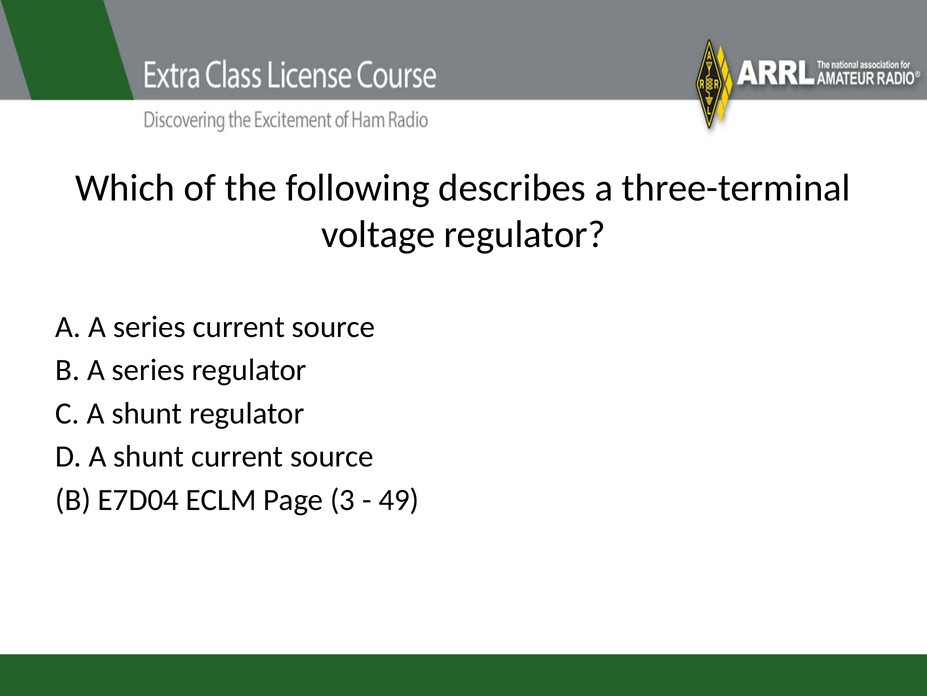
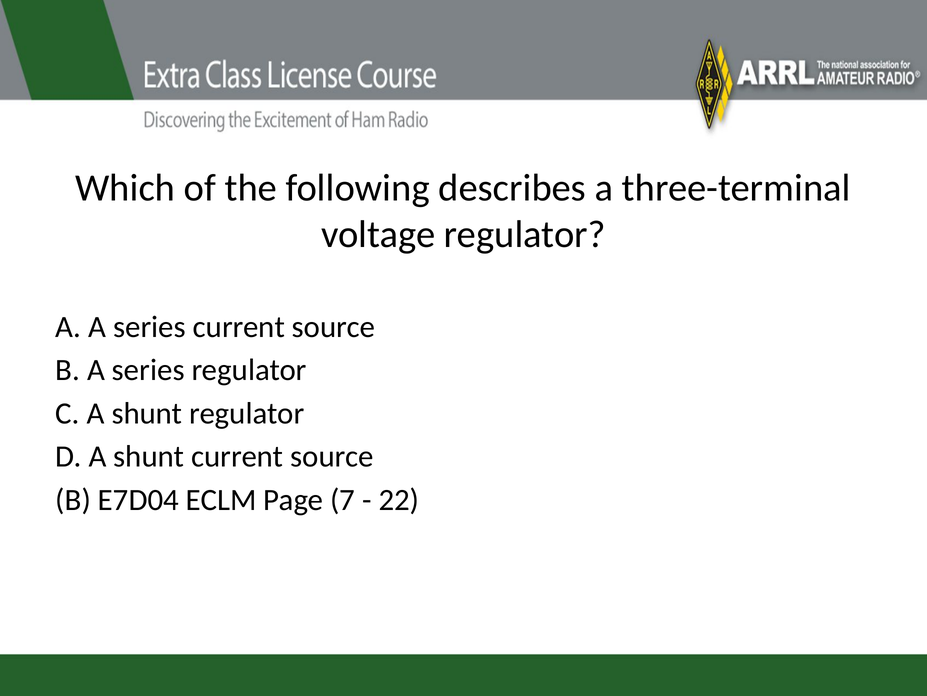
3: 3 -> 7 (343, 500)
49: 49 -> 22 (399, 500)
